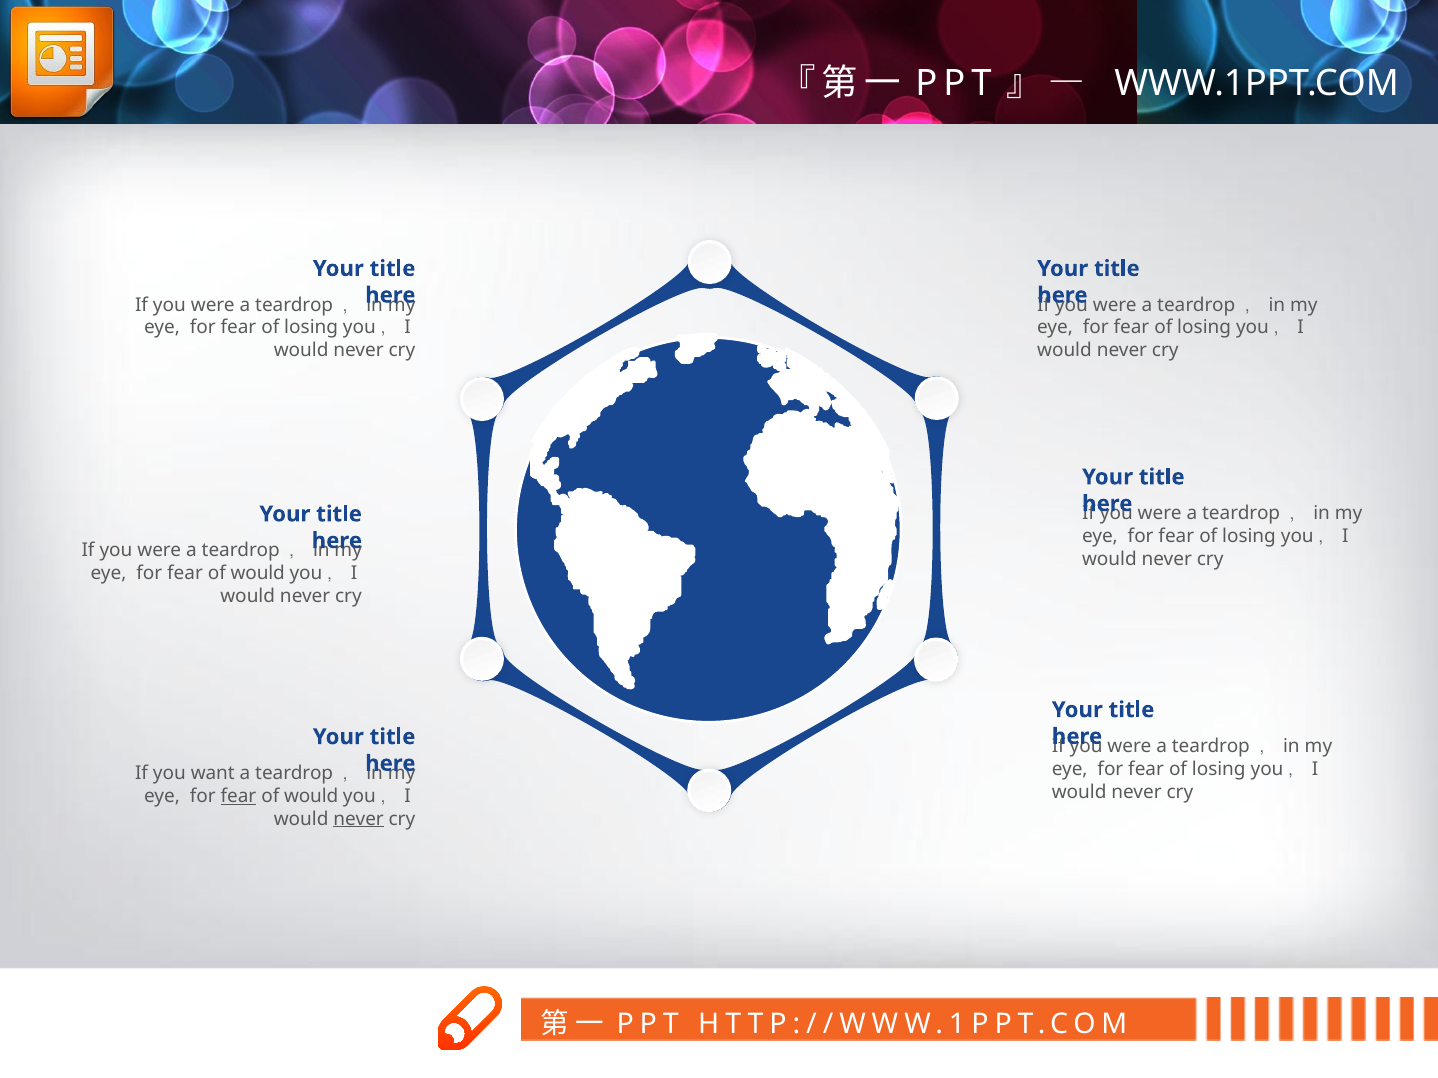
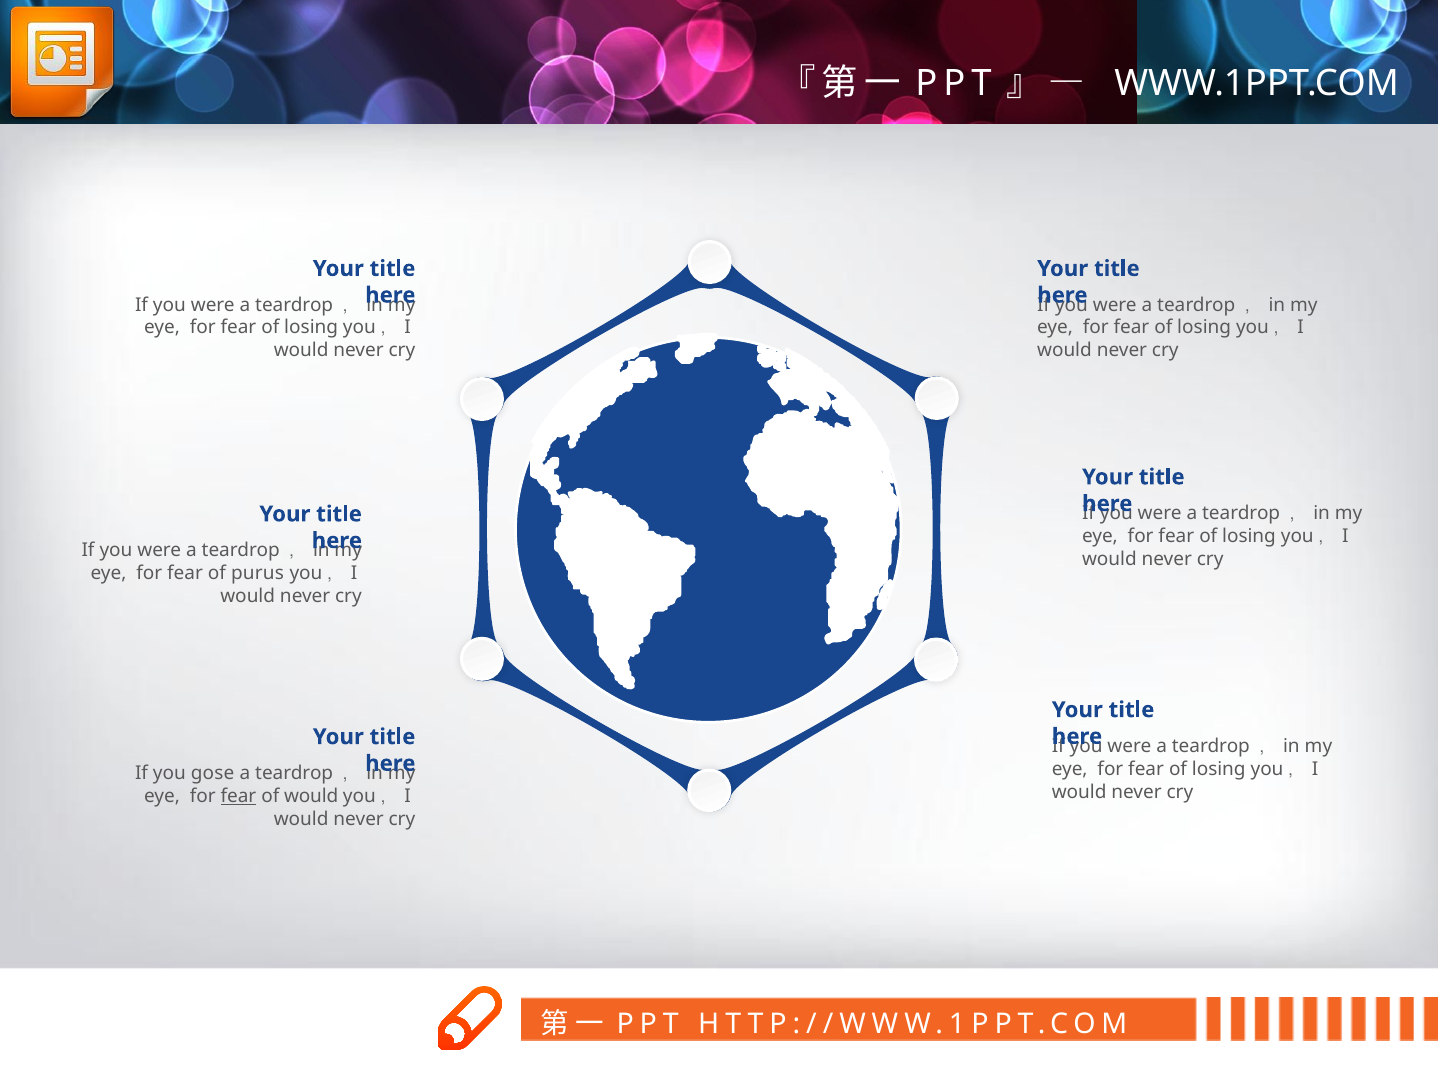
would: would -> purus (258, 573)
want: want -> gose (213, 773)
never underline: present -> none (359, 819)
